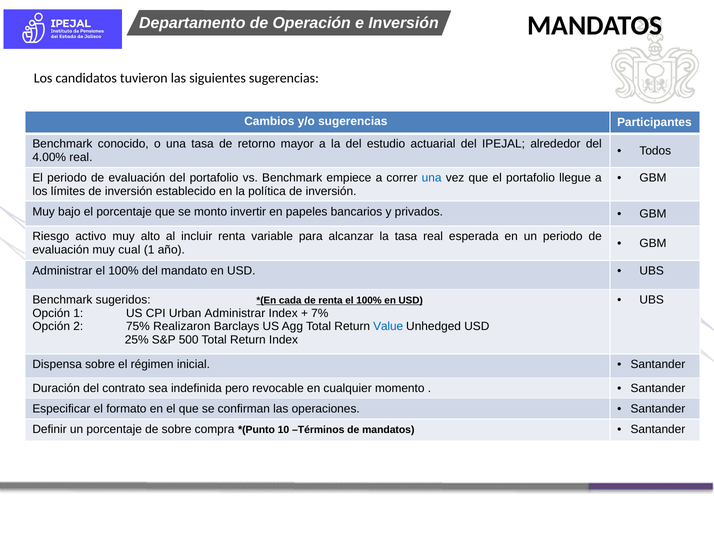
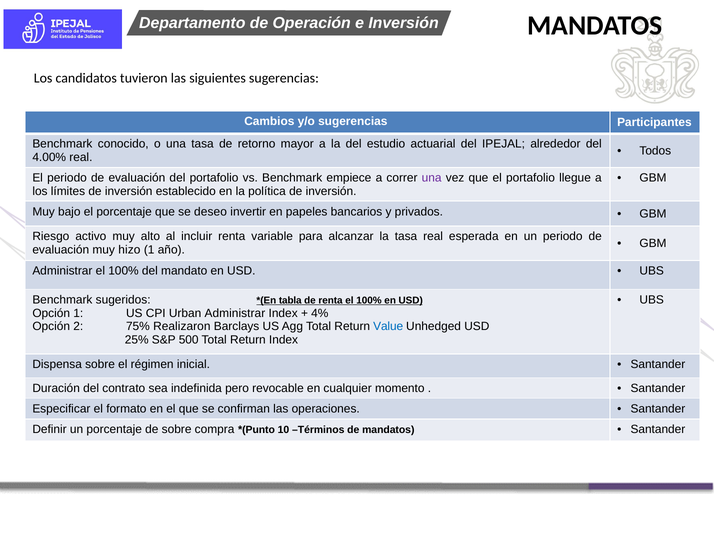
una colour: blue -> purple (432, 178)
monto: monto -> deseo (211, 212)
cual: cual -> hizo (129, 250)
cada: cada -> tabla (290, 301)
7%: 7% -> 4% (320, 313)
